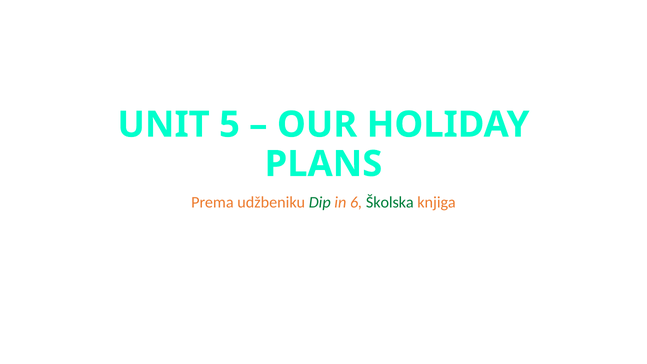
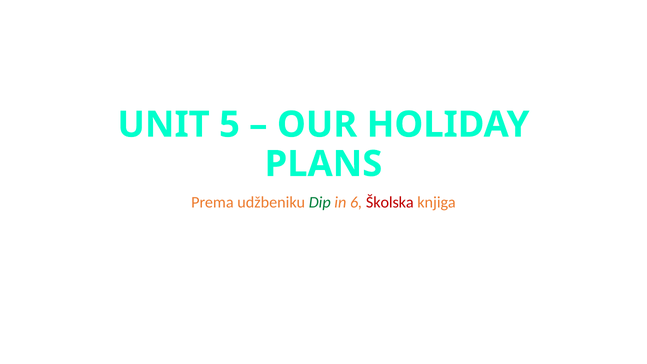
Školska colour: green -> red (390, 202)
